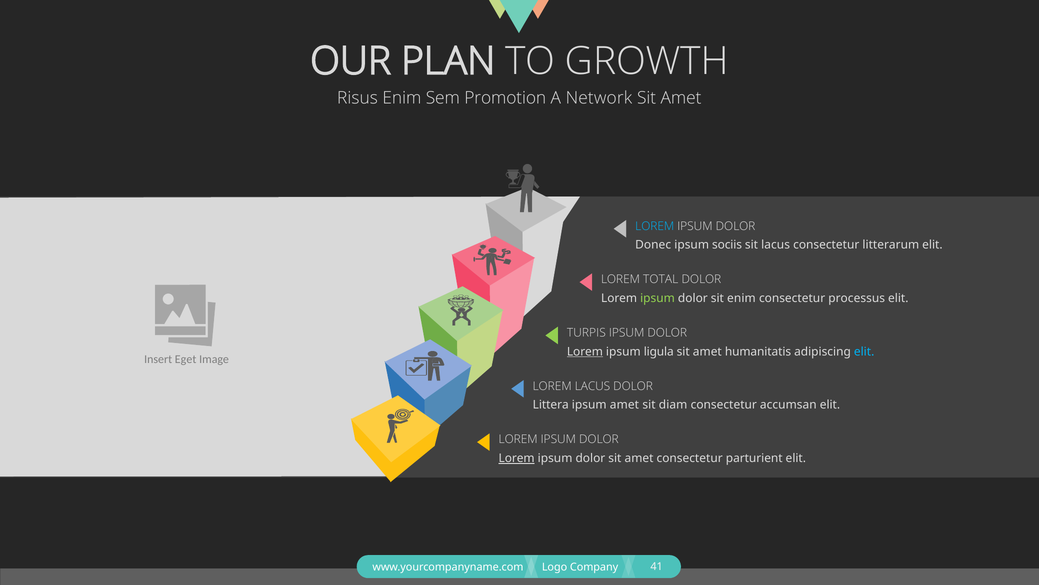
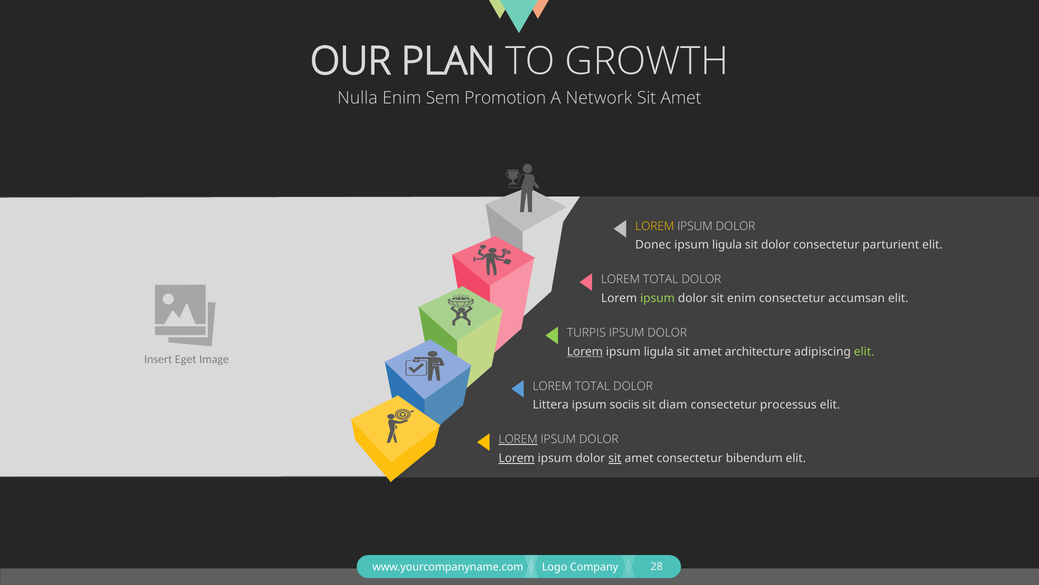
Risus: Risus -> Nulla (357, 98)
LOREM colour: light blue -> yellow (655, 226)
sociis: sociis -> ligula (727, 245)
sit lacus: lacus -> dolor (776, 245)
litterarum: litterarum -> parturient (891, 245)
processus: processus -> accumsan (857, 298)
humanitatis: humanitatis -> architecture (758, 351)
elit colour: light blue -> light green (864, 351)
LACUS: LACUS -> TOTAL (592, 386)
ipsum amet: amet -> sociis (625, 405)
accumsan: accumsan -> processus (788, 405)
LOREM underline: none -> present (518, 439)
sit underline: none -> present (615, 458)
parturient: parturient -> bibendum (754, 458)
41: 41 -> 28 (657, 566)
